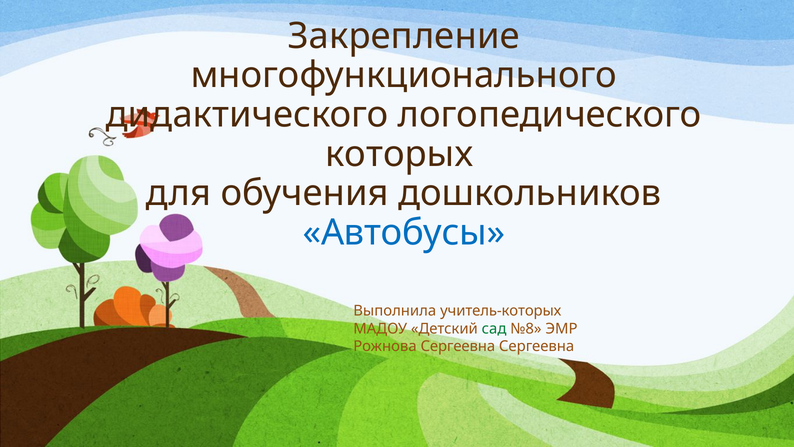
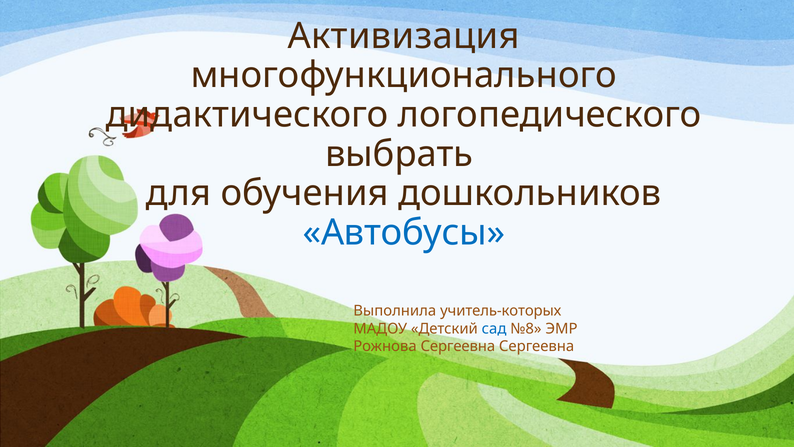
Закрепление: Закрепление -> Активизация (404, 36)
которых: которых -> выбрать (399, 154)
сад colour: green -> blue (494, 328)
